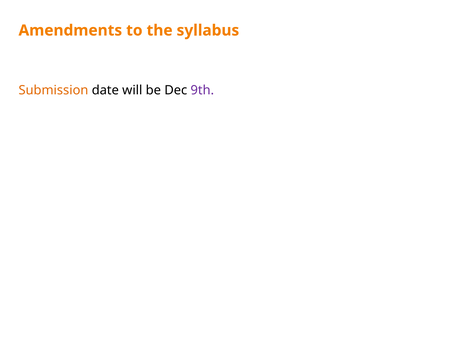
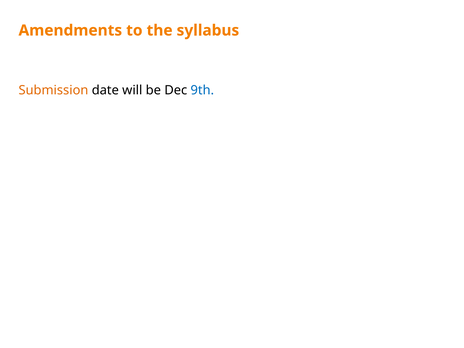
9th colour: purple -> blue (202, 90)
